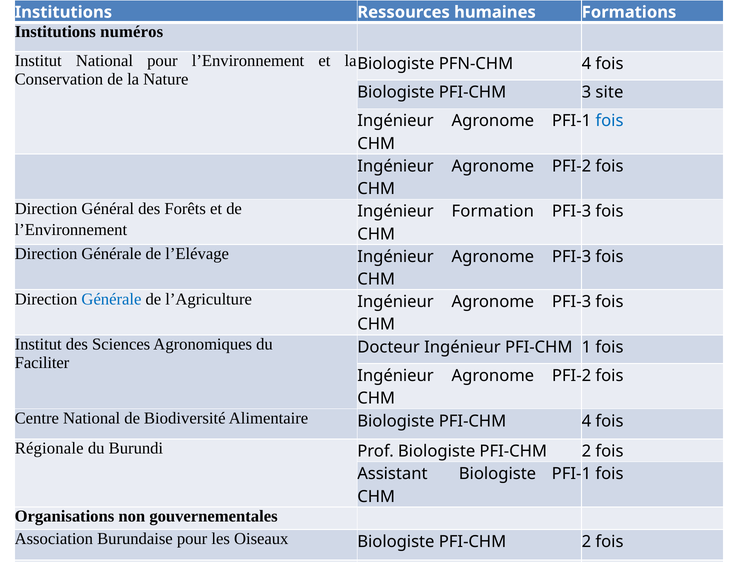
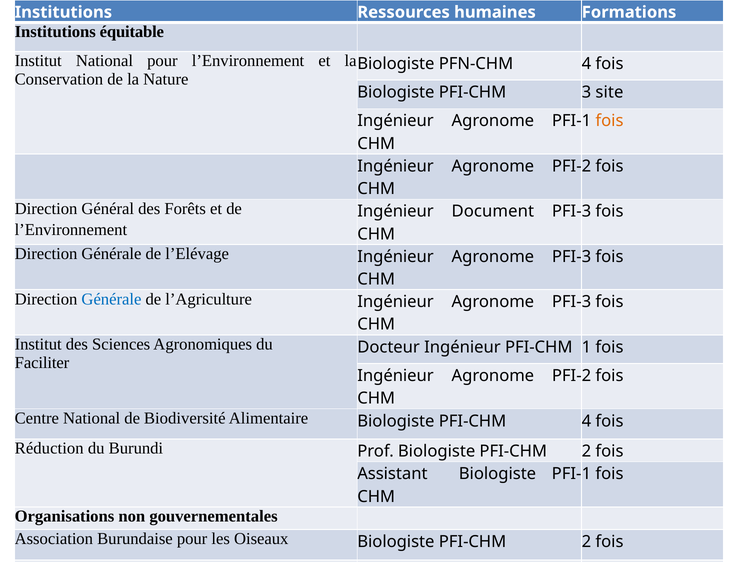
numéros: numéros -> équitable (132, 32)
fois colour: blue -> orange (609, 121)
Formation: Formation -> Document (493, 212)
Régionale: Régionale -> Réduction (49, 449)
